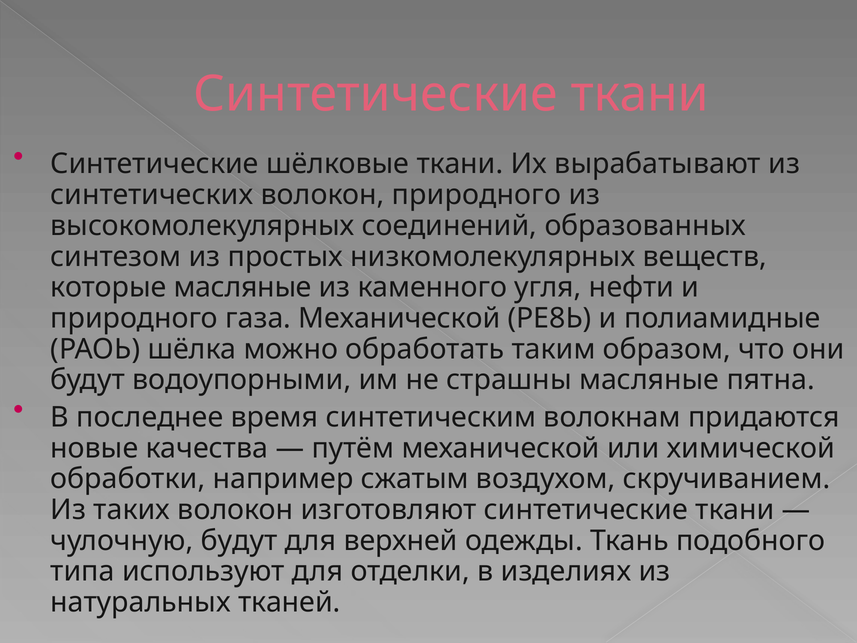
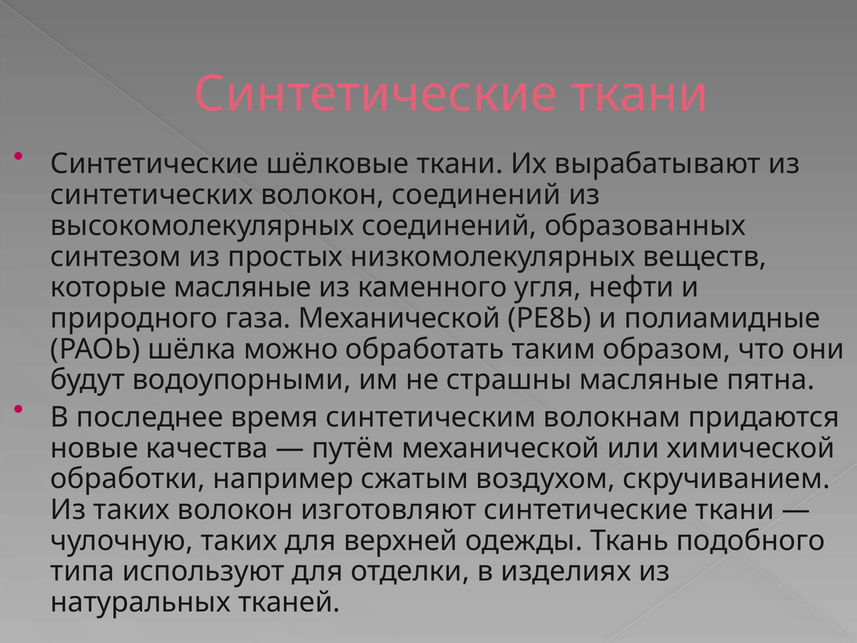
волокон природного: природного -> соединений (476, 195)
чулочную будут: будут -> таких (239, 540)
